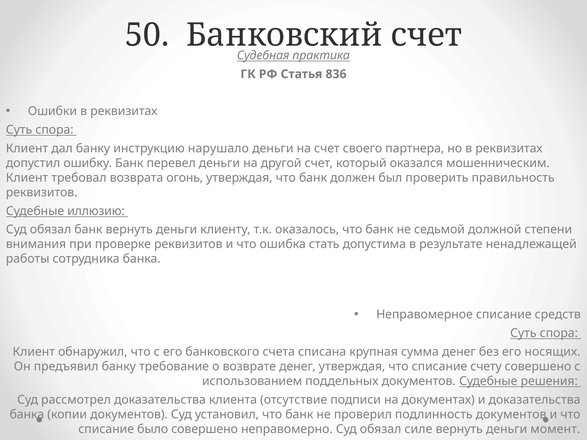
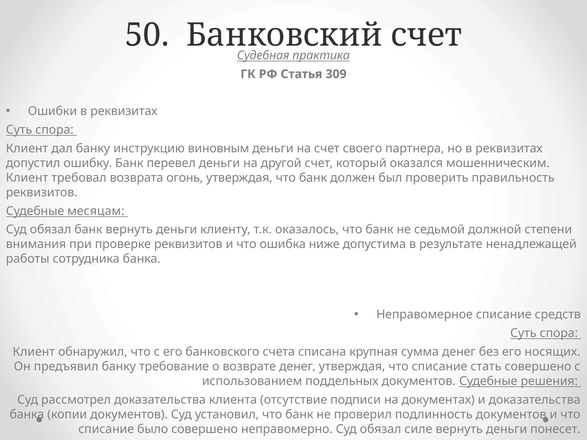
836: 836 -> 309 (336, 74)
нарушало: нарушало -> виновным (219, 148)
иллюзию: иллюзию -> месяцам (96, 211)
стать: стать -> ниже (324, 244)
счету: счету -> стать (486, 367)
момент: момент -> понесет (555, 429)
